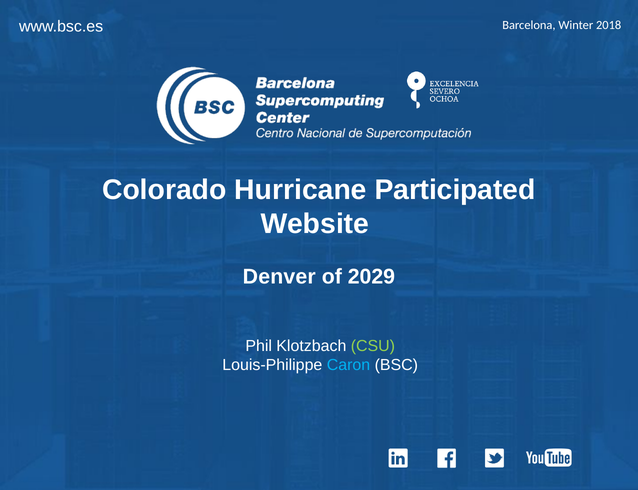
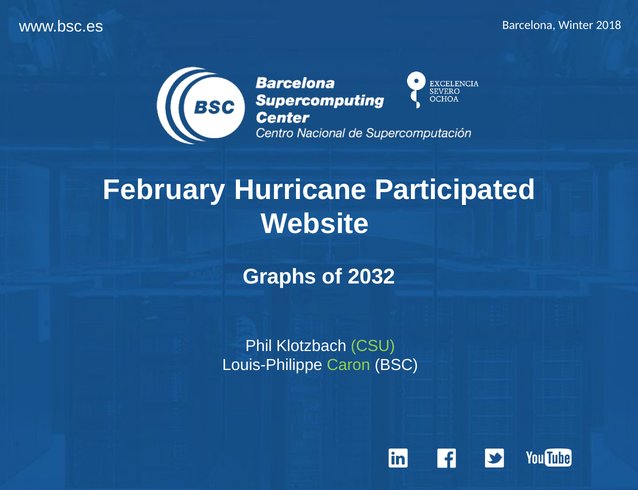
Colorado: Colorado -> February (164, 190)
Denver: Denver -> Graphs (279, 277)
2029: 2029 -> 2032 (371, 277)
Caron colour: light blue -> light green (348, 365)
